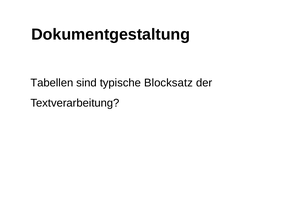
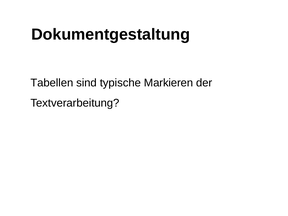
Blocksatz: Blocksatz -> Markieren (169, 83)
